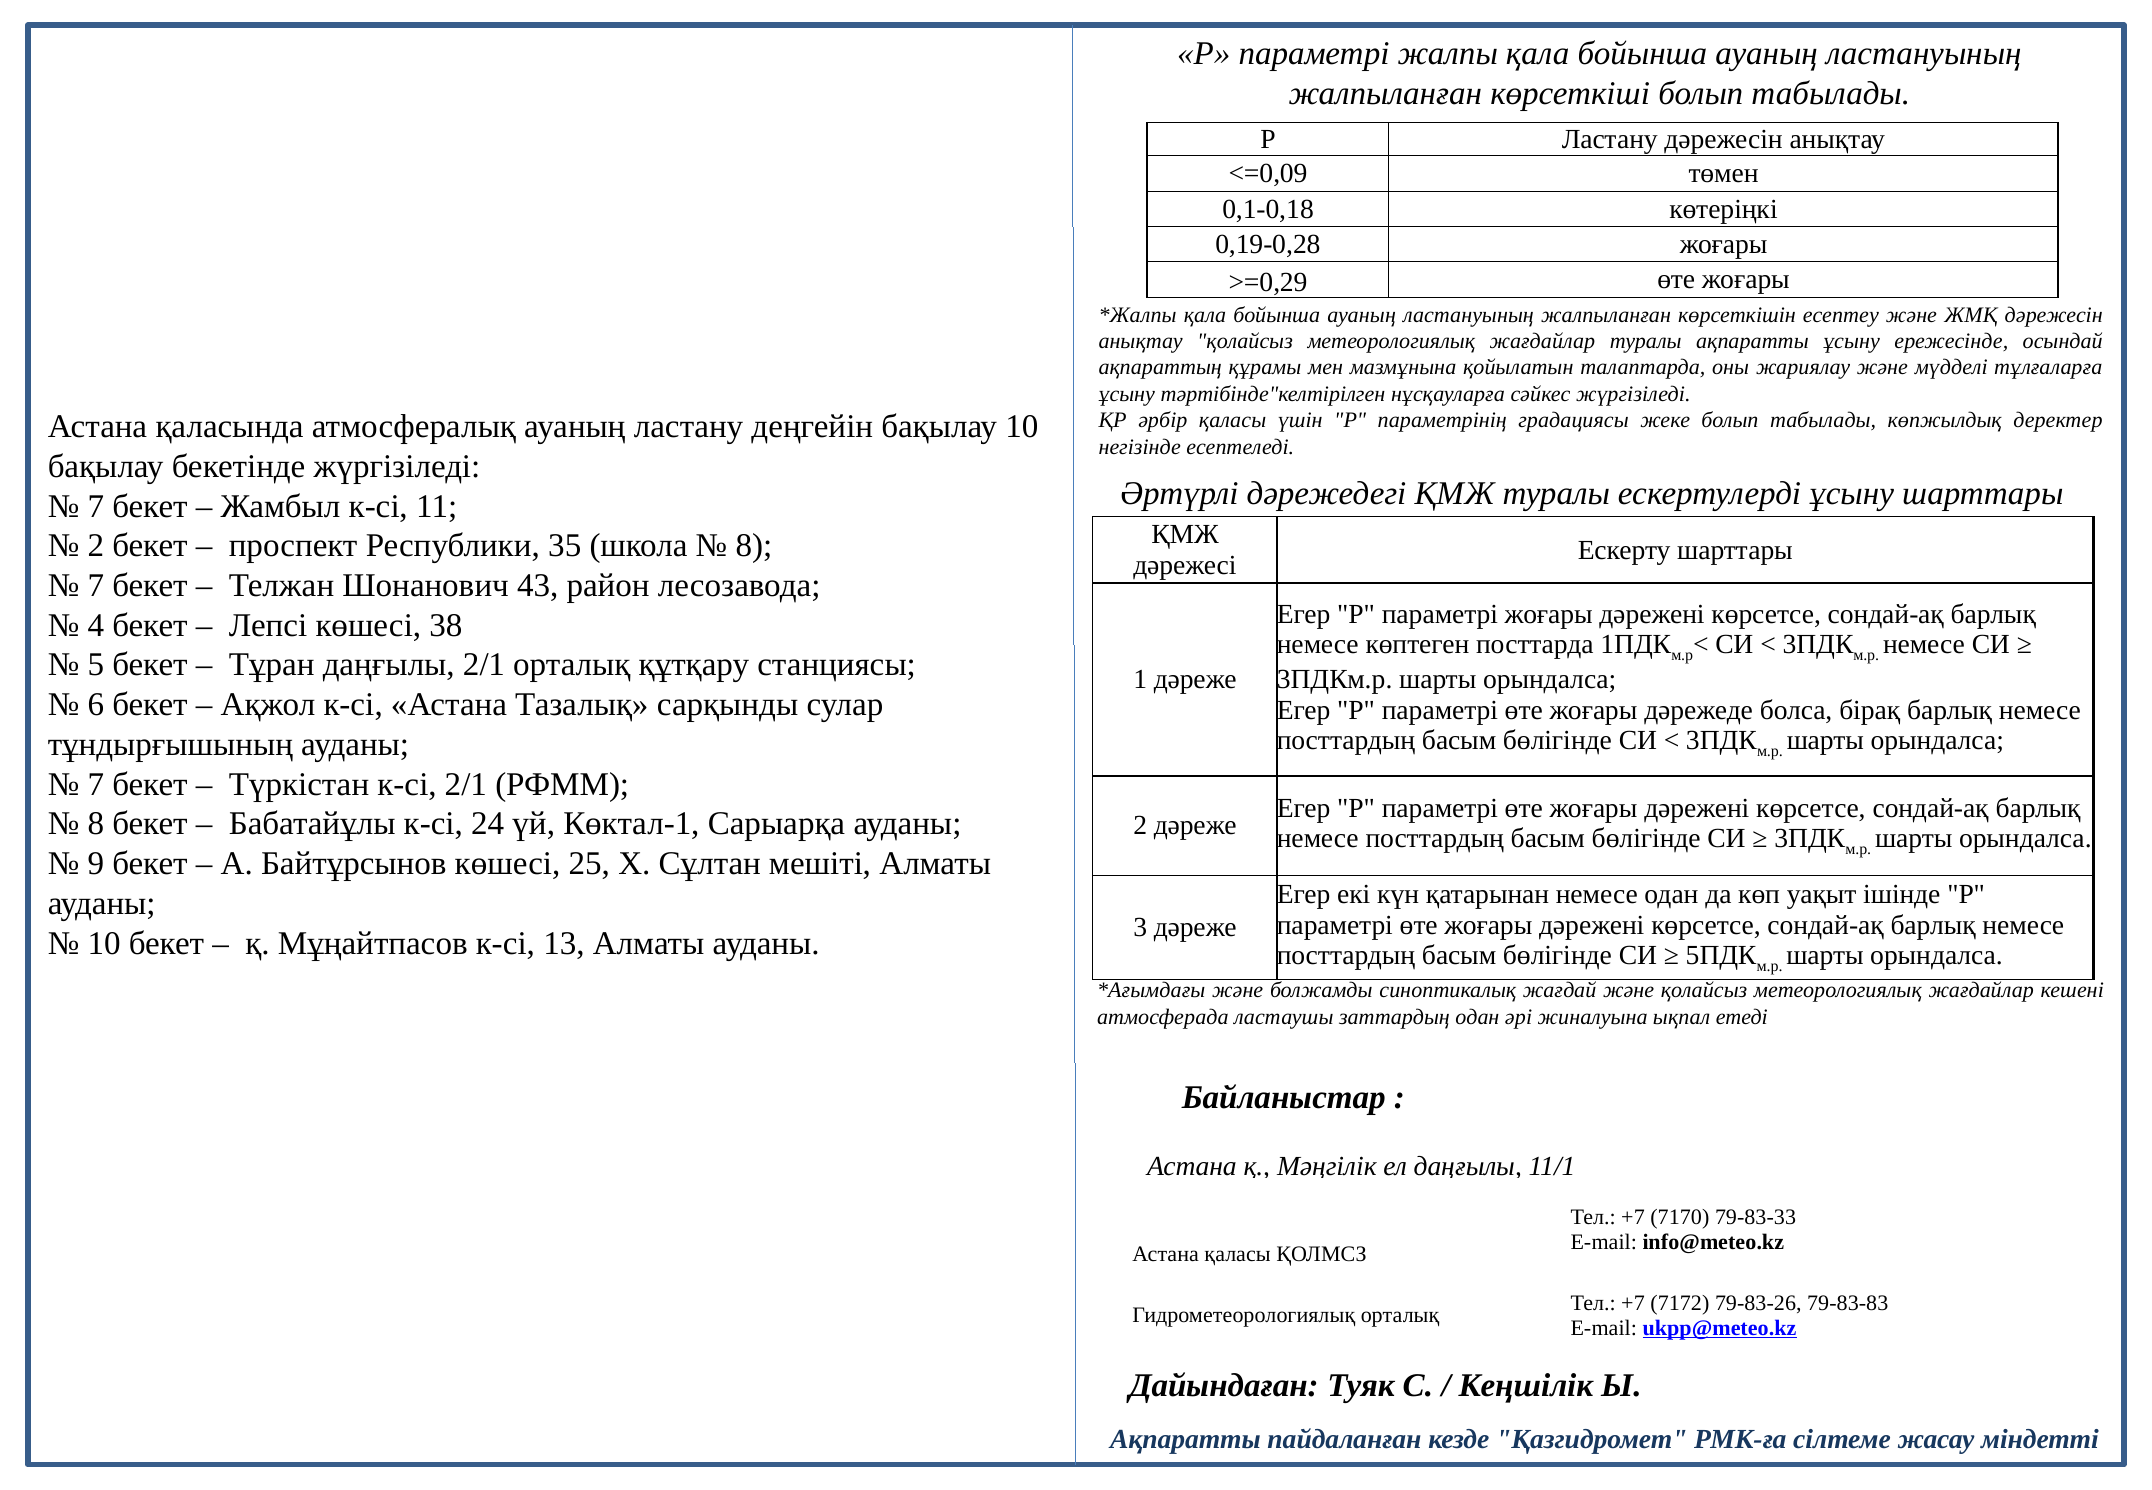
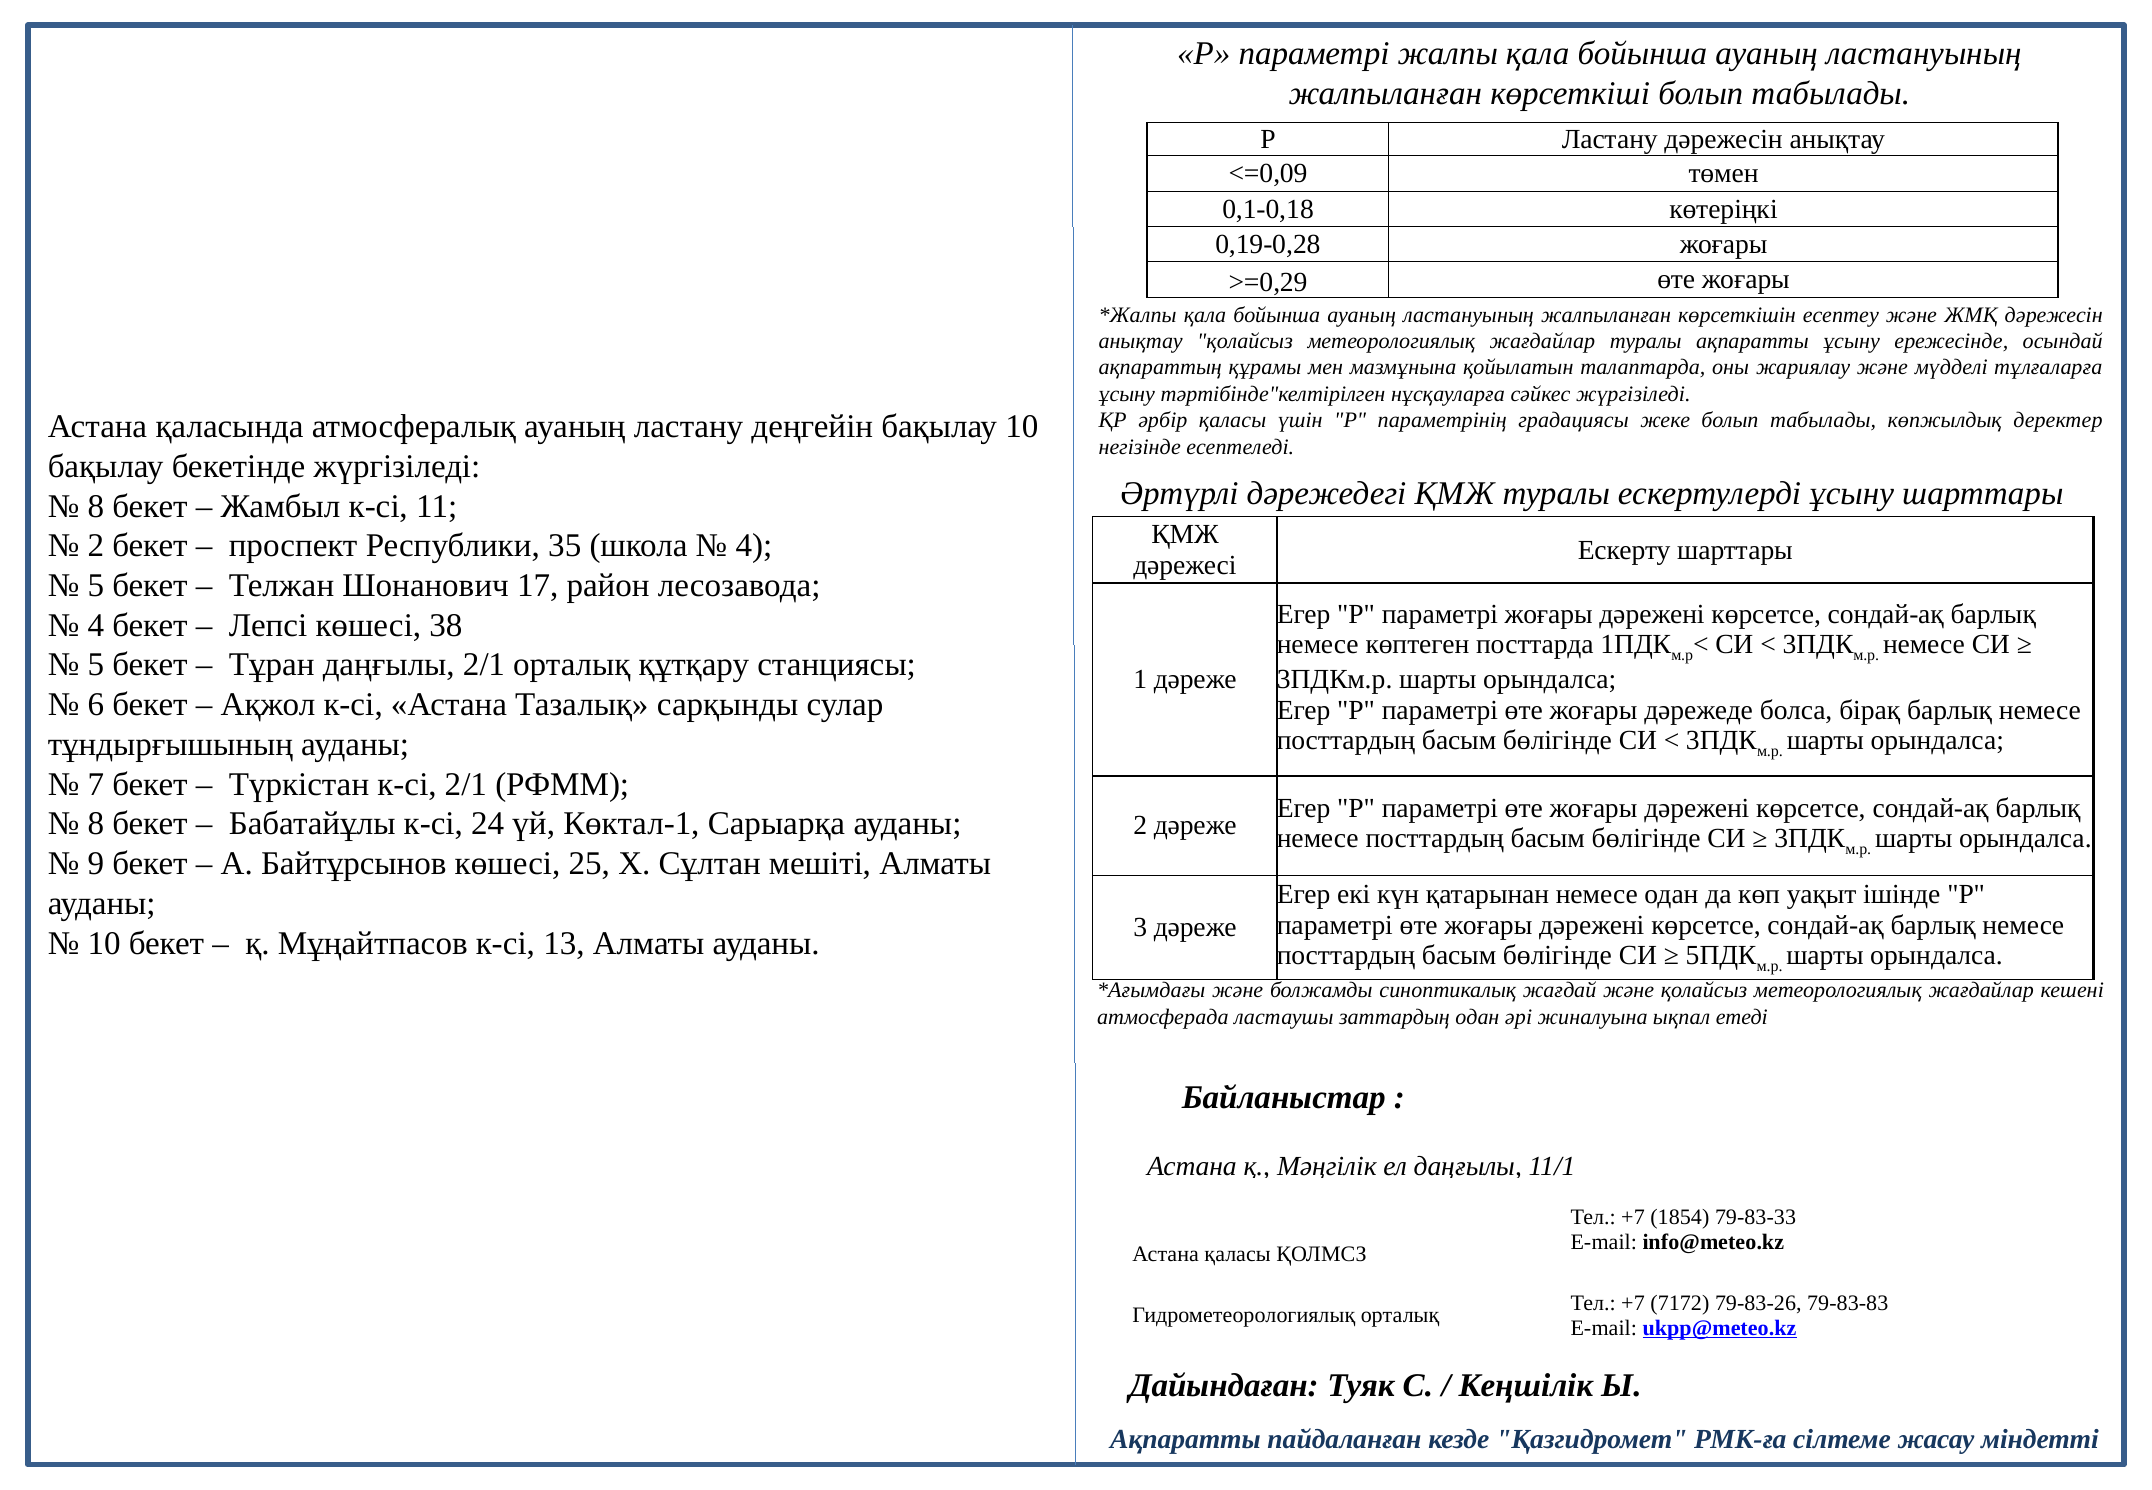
7: 7 -> 8 (96, 506)
8: 8 -> 4 (754, 546)
7: 7 -> 5 (96, 585)
43: 43 -> 17 (538, 585)
7170: 7170 -> 1854 (1680, 1217)
